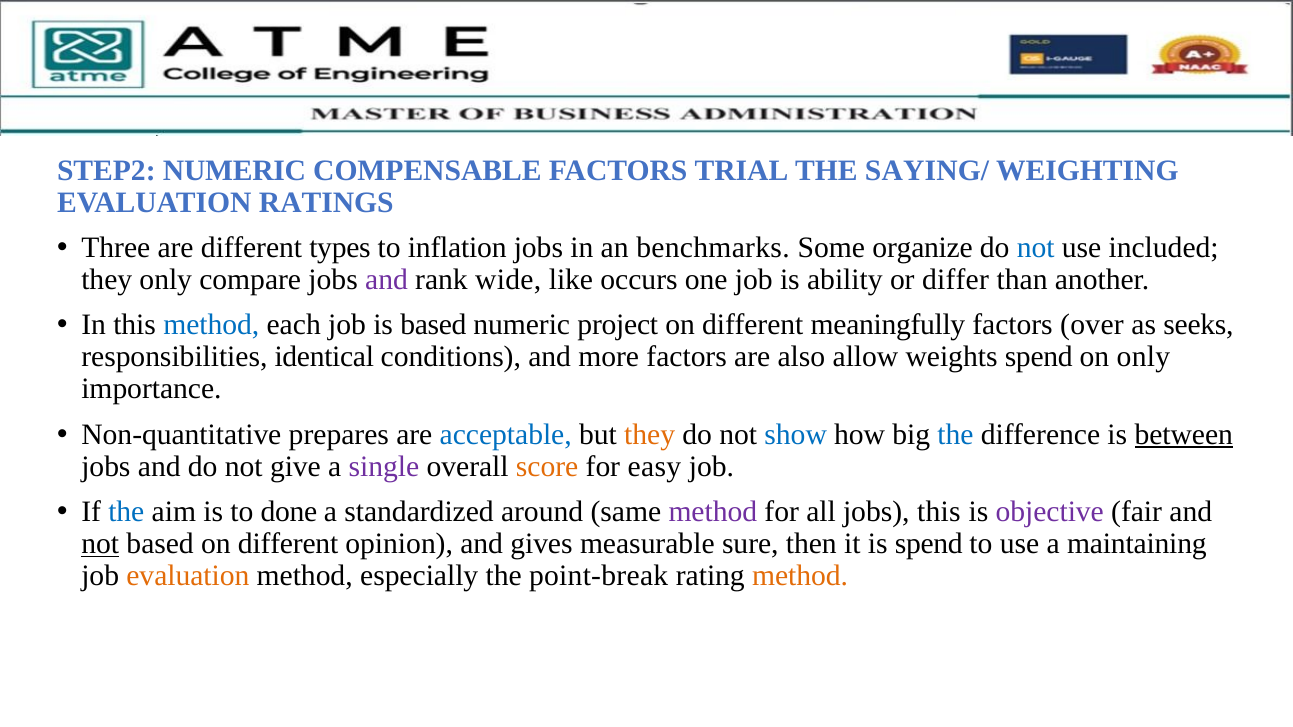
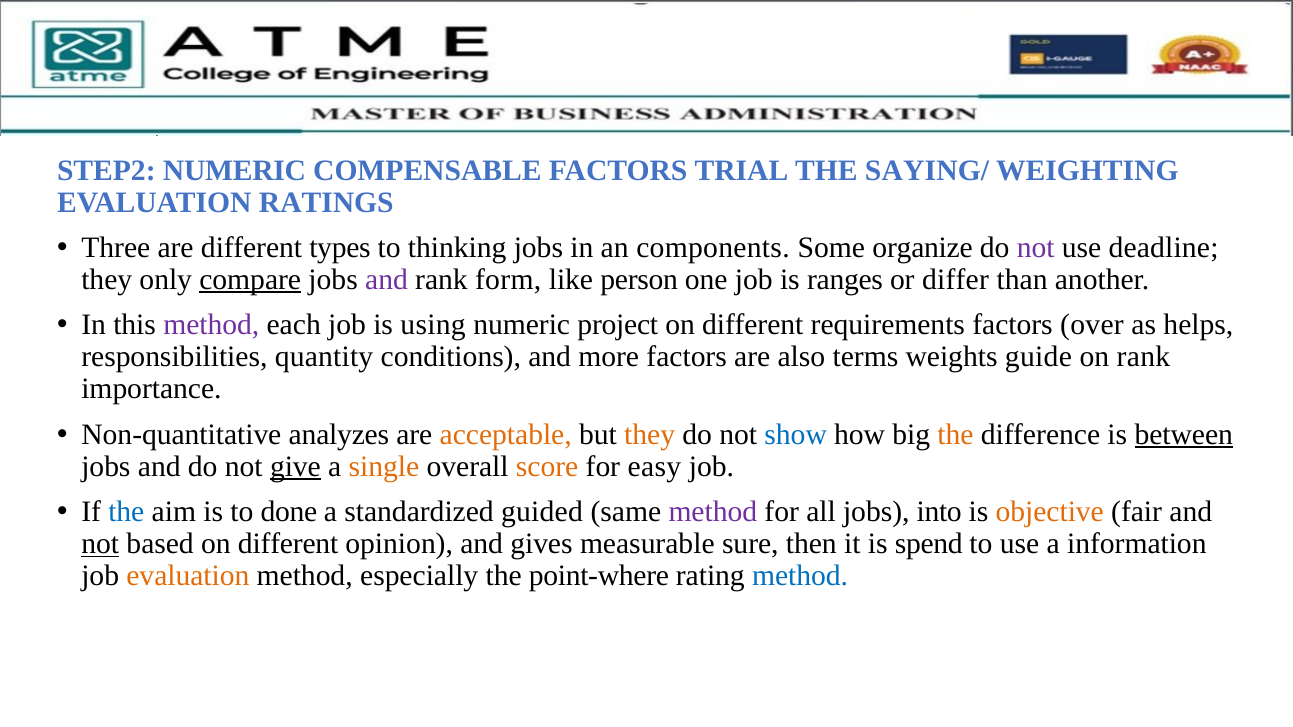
inflation: inflation -> thinking (457, 248)
benchmarks: benchmarks -> components (713, 248)
not colour: blue -> purple (1036, 248)
included: included -> deadline (1164, 248)
compare underline: none -> present (250, 280)
wide: wide -> form (508, 280)
occurs: occurs -> person (639, 280)
ability: ability -> ranges (845, 280)
method colour: blue -> purple (211, 325)
is based: based -> using (433, 325)
meaningfully: meaningfully -> requirements (888, 325)
seeks: seeks -> helps (1198, 325)
identical: identical -> quantity (324, 357)
allow: allow -> terms (866, 357)
weights spend: spend -> guide (1038, 357)
on only: only -> rank (1143, 357)
prepares: prepares -> analyzes (339, 435)
acceptable colour: blue -> orange (506, 435)
the colour: blue -> orange (956, 435)
give underline: none -> present (295, 467)
single colour: purple -> orange (384, 467)
around: around -> guided (542, 512)
jobs this: this -> into (939, 512)
objective colour: purple -> orange (1050, 512)
maintaining: maintaining -> information (1137, 544)
point-break: point-break -> point-where (599, 576)
method colour: orange -> blue (800, 576)
